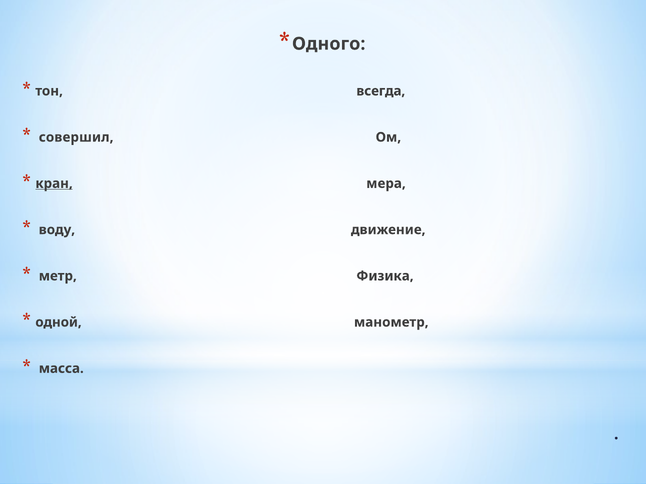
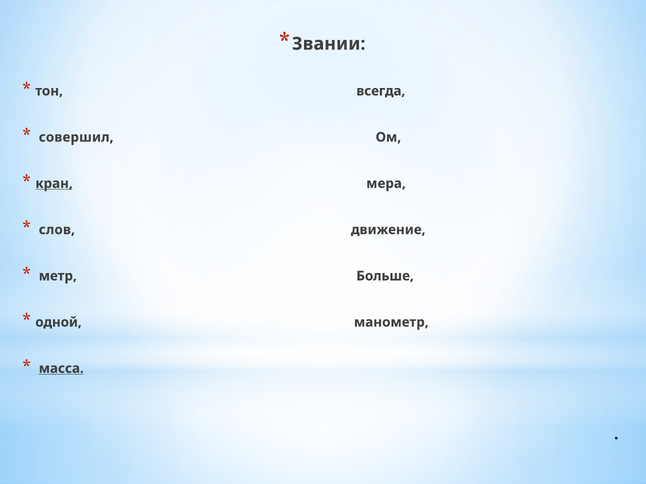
Одного: Одного -> Звании (329, 44)
воду: воду -> слов (57, 230)
Физика: Физика -> Больше (385, 276)
масса underline: none -> present (61, 369)
